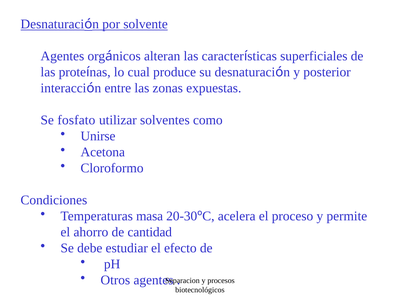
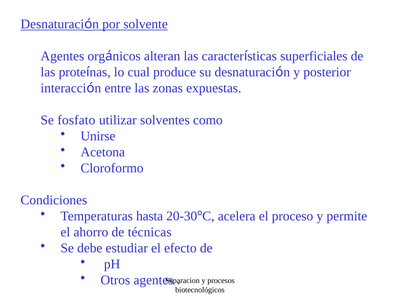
masa: masa -> hasta (150, 216)
cantidad: cantidad -> técnicas (150, 232)
